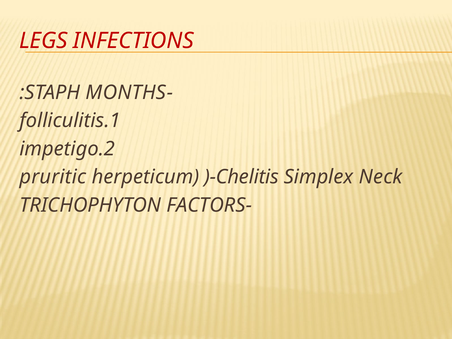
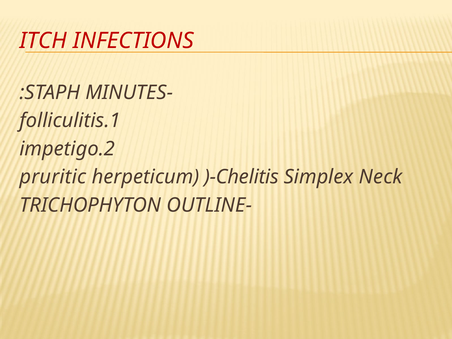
LEGS: LEGS -> ITCH (43, 41)
MONTHS: MONTHS -> MINUTES (126, 93)
FACTORS: FACTORS -> OUTLINE (206, 205)
